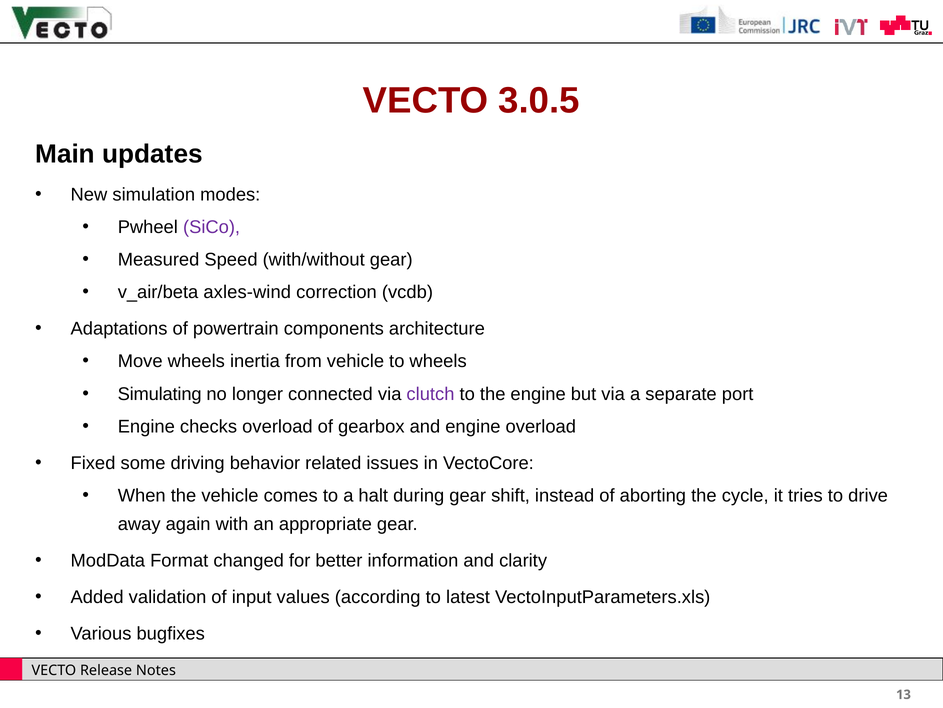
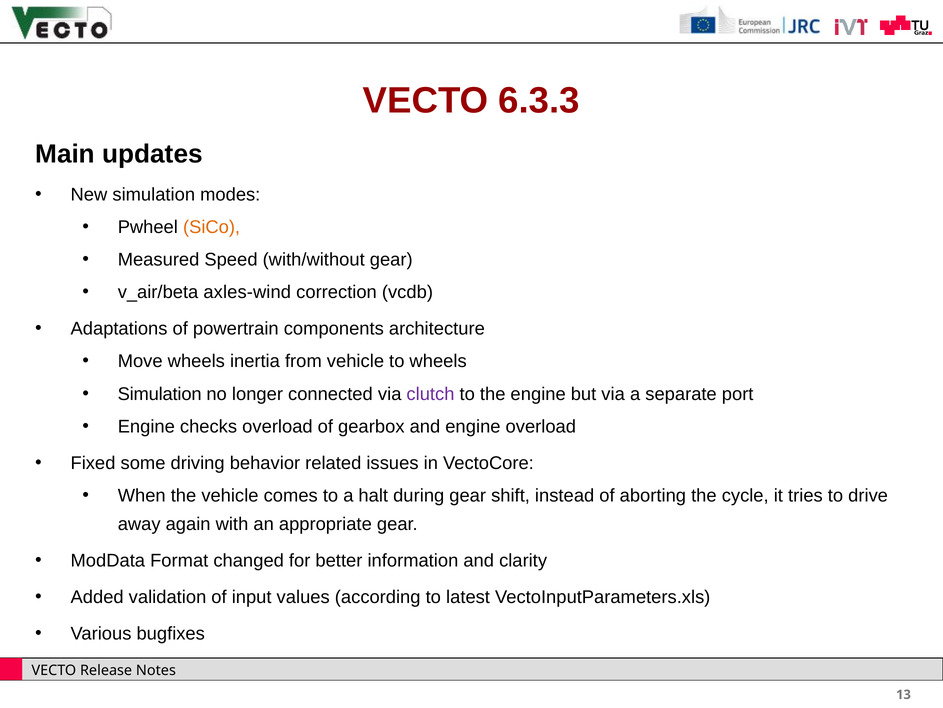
3.0.5: 3.0.5 -> 6.3.3 (539, 101)
SiCo colour: purple -> orange (212, 227)
Simulating: Simulating -> Simulation (160, 394)
